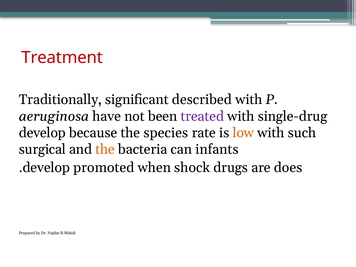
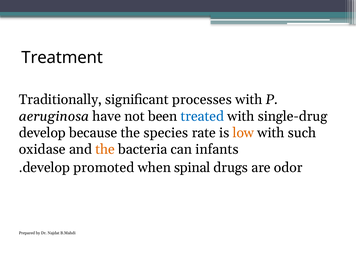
Treatment colour: red -> black (62, 57)
described: described -> processes (202, 100)
treated colour: purple -> blue (202, 116)
surgical: surgical -> oxidase (42, 149)
shock: shock -> spinal (192, 167)
does: does -> odor (288, 167)
